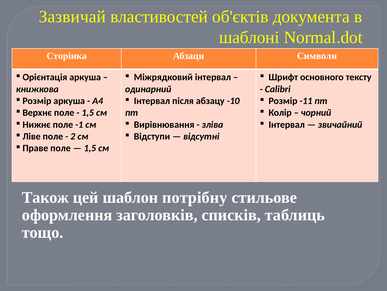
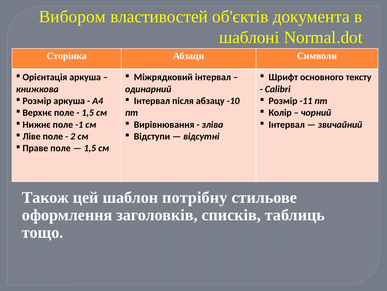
Зазвичай: Зазвичай -> Вибором (72, 17)
